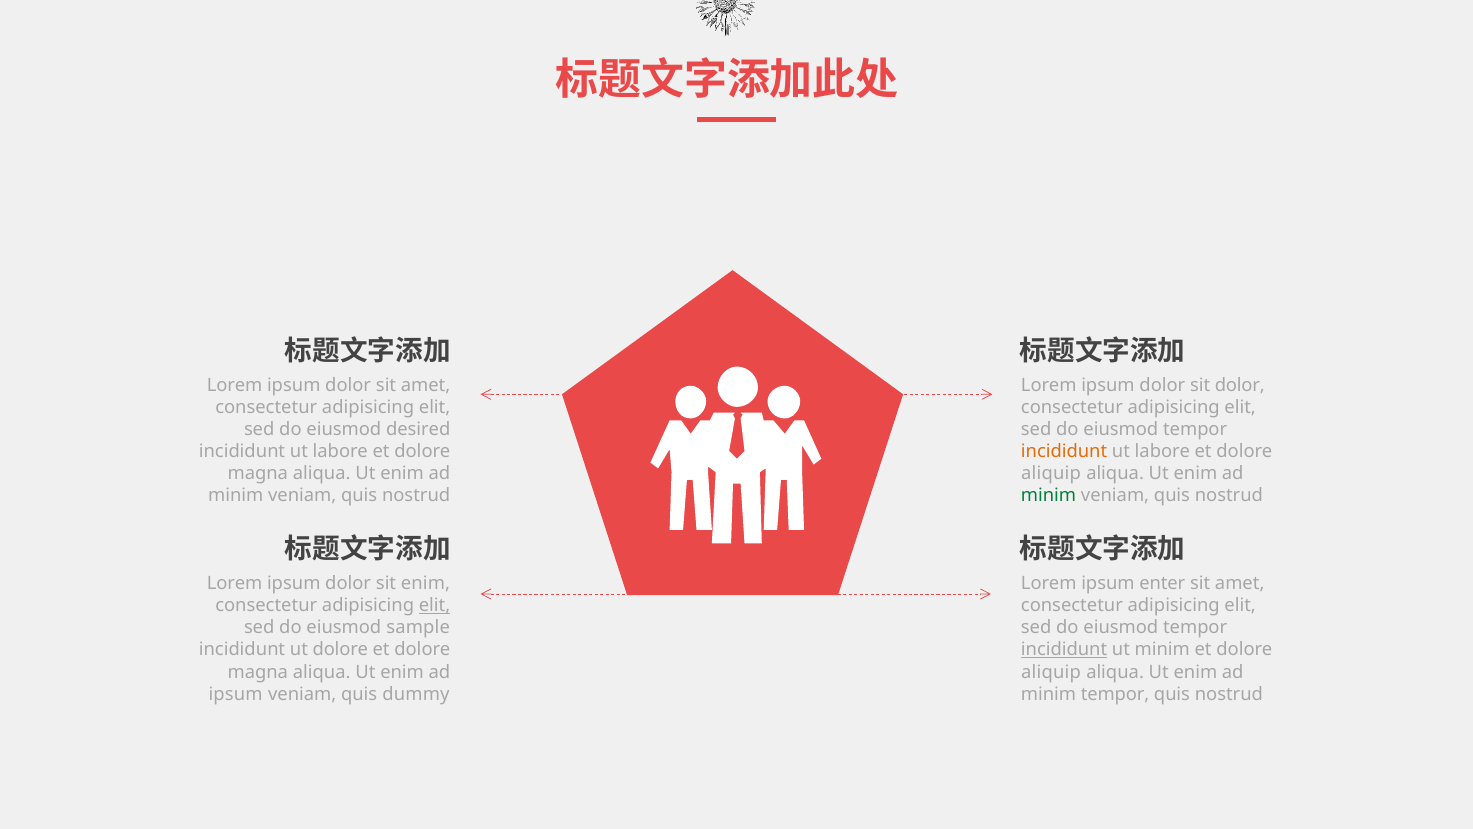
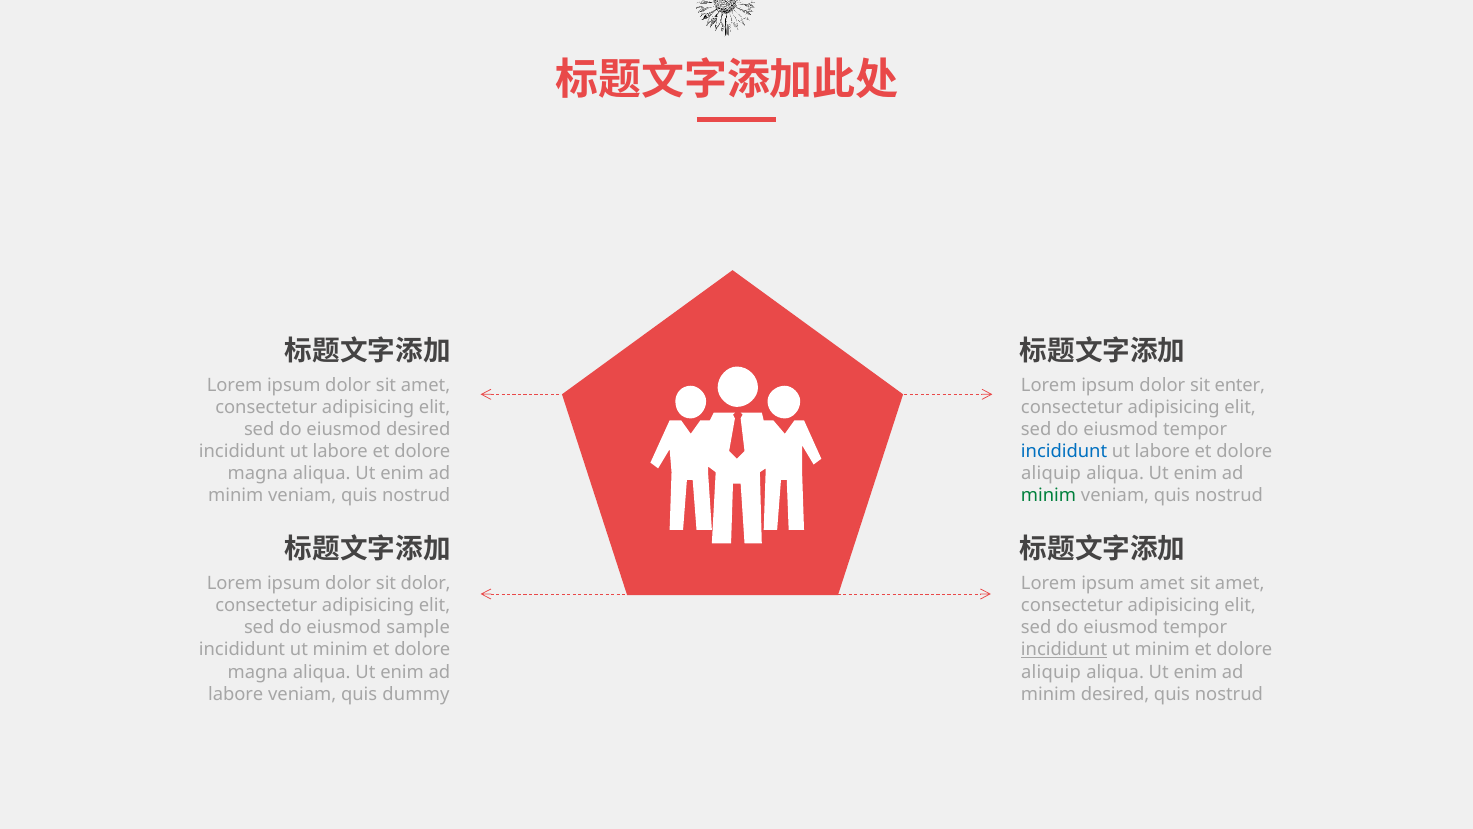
sit dolor: dolor -> enter (1240, 385)
incididunt colour: orange -> blue (1064, 451)
sit enim: enim -> dolor (426, 583)
ipsum enter: enter -> amet (1162, 583)
elit underline: present -> none (435, 605)
dolore: dolore -> minim (340, 650)
ipsum: ipsum -> labore (236, 694)
minim tempor: tempor -> desired (1115, 694)
